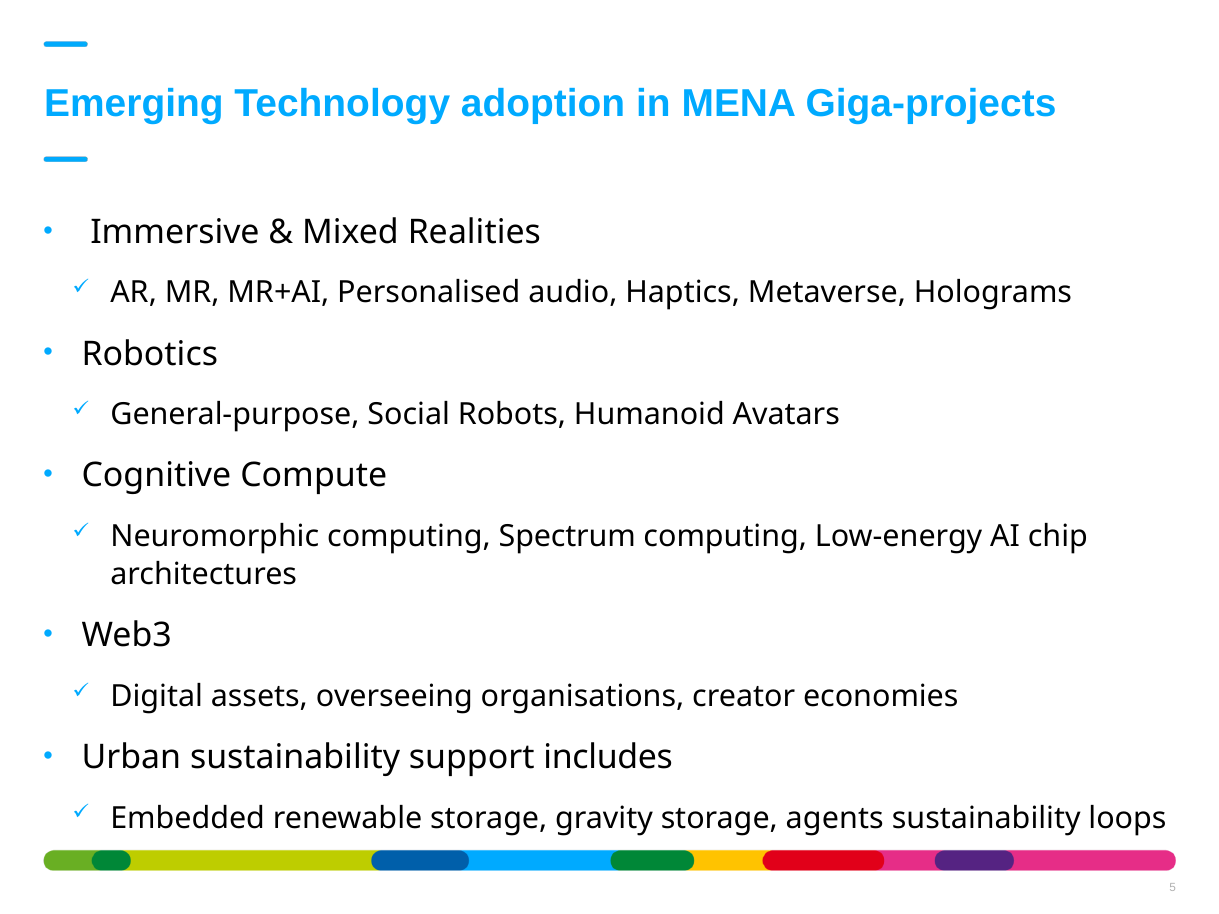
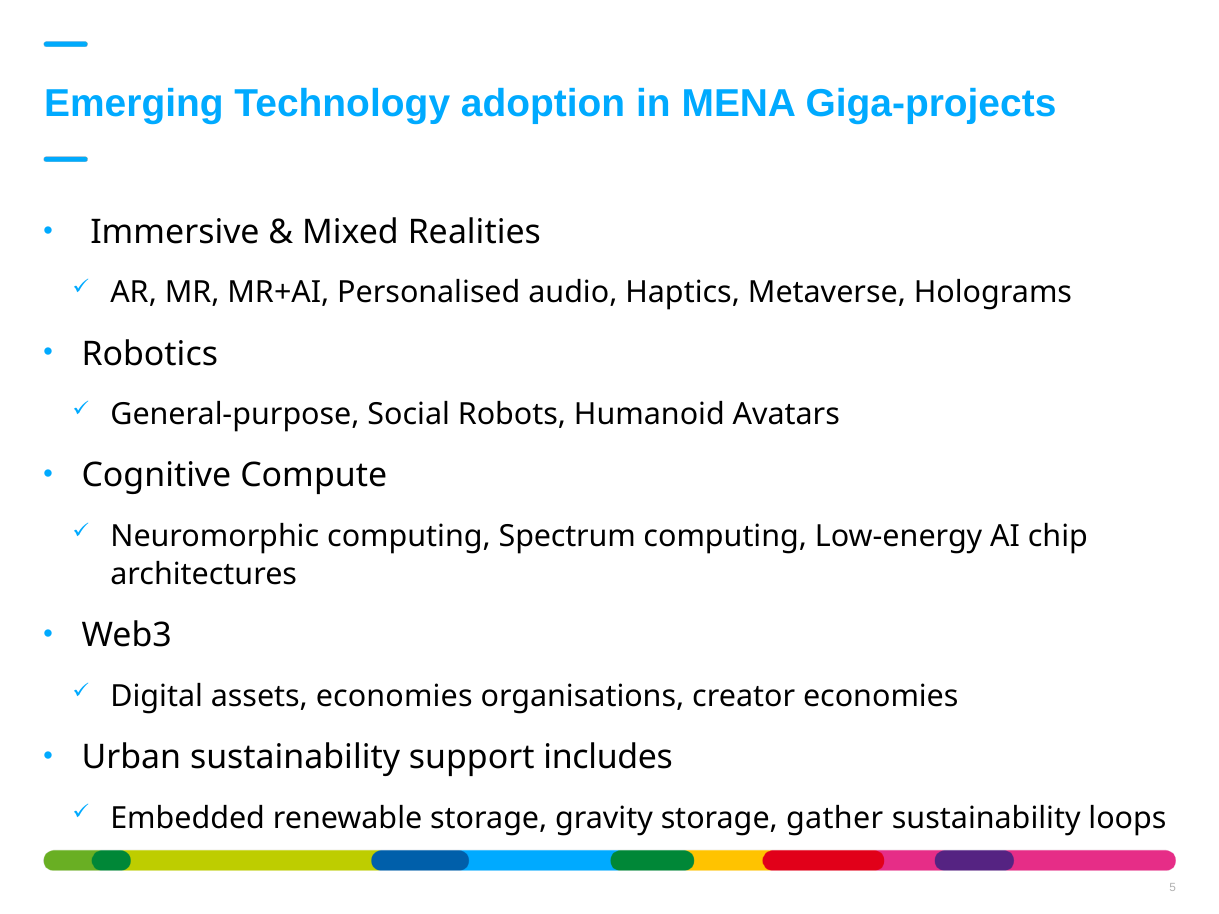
assets overseeing: overseeing -> economies (394, 696)
agents: agents -> gather (835, 818)
